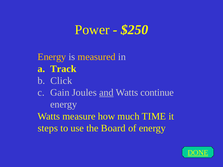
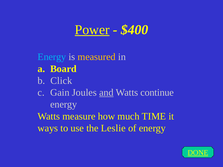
Power underline: none -> present (92, 30)
$250: $250 -> $400 (135, 30)
Energy colour: yellow -> light blue (52, 57)
Track: Track -> Board (63, 69)
steps: steps -> ways (48, 128)
Board: Board -> Leslie (113, 128)
